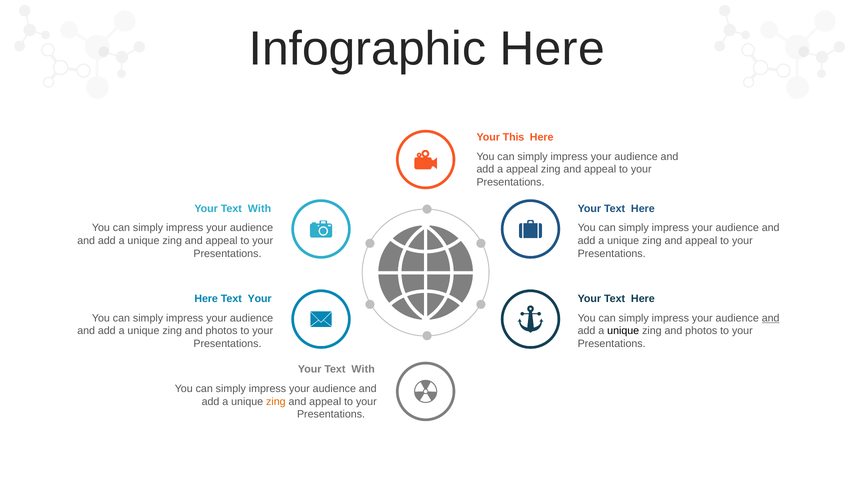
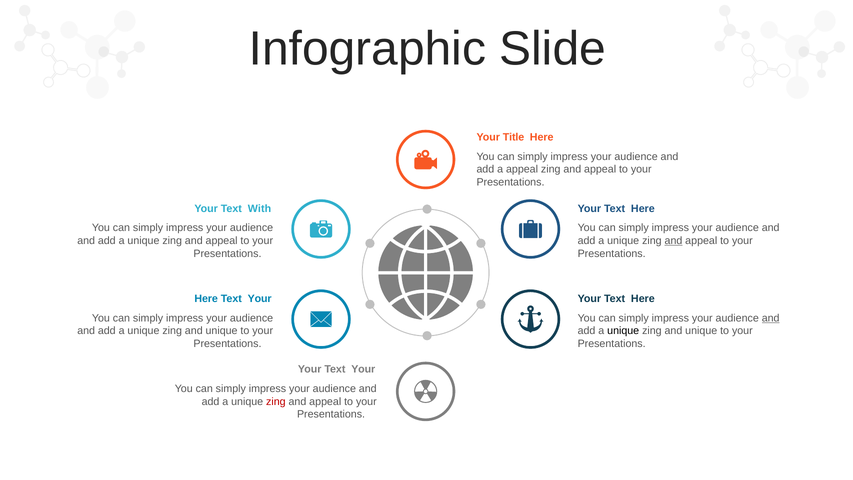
Infographic Here: Here -> Slide (553, 49)
This: This -> Title (514, 137)
and underline: none -> present (673, 241)
photos: photos -> unique (222, 331)
photos: photos -> unique (701, 331)
With: With -> Your (363, 369)
zing colour: orange -> red (276, 401)
